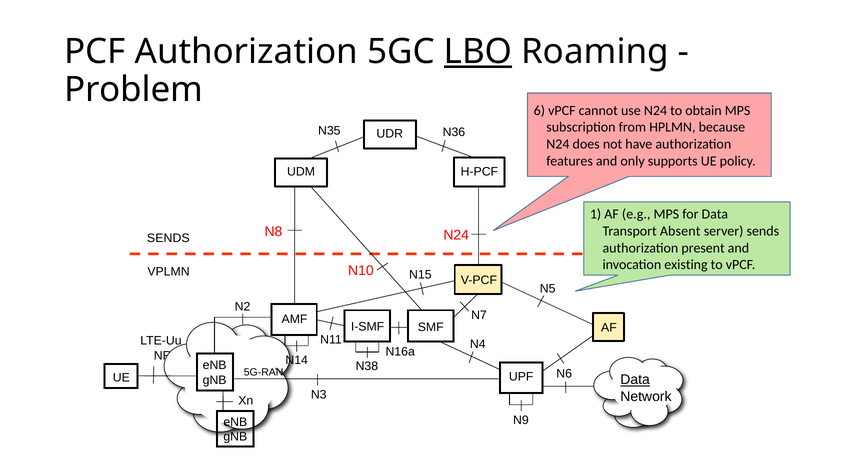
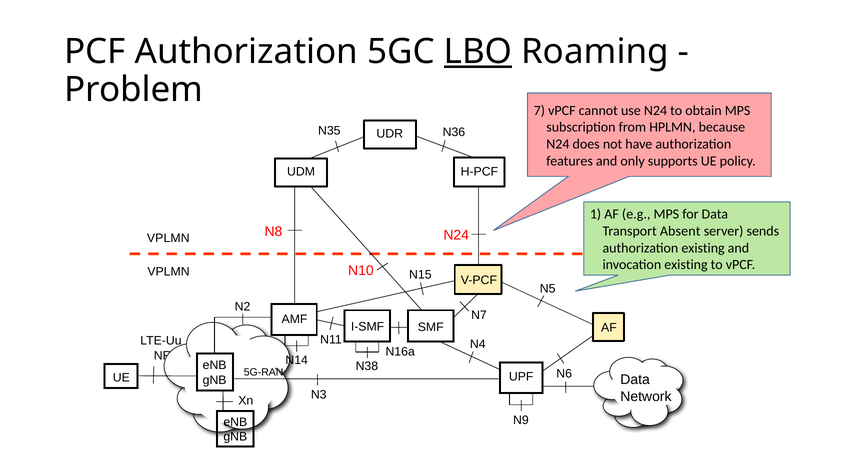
6: 6 -> 7 (539, 110)
SENDS: SENDS -> VPLMN (168, 238)
authorization present: present -> existing (703, 248)
Data underline: present -> none (635, 380)
